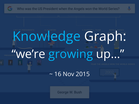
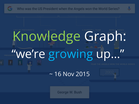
Knowledge colour: light blue -> light green (47, 37)
